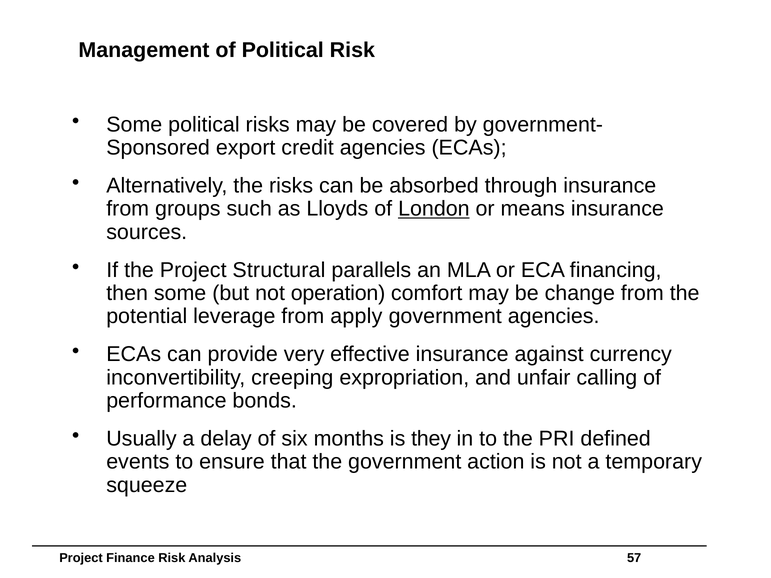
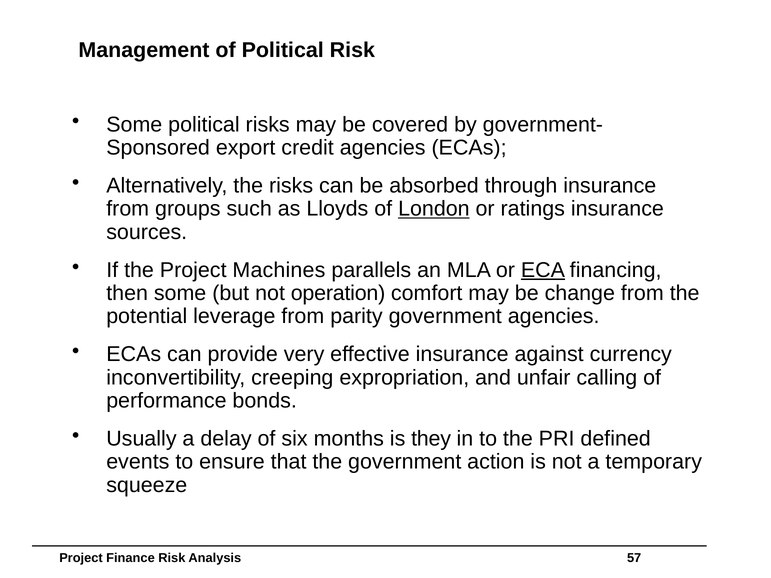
means: means -> ratings (533, 209)
Structural: Structural -> Machines (279, 270)
ECA underline: none -> present (543, 270)
apply: apply -> parity (356, 316)
